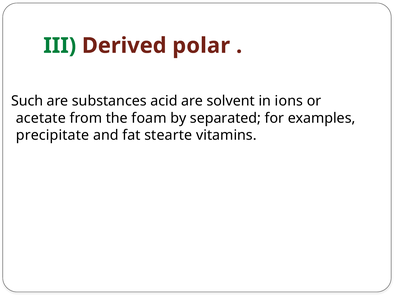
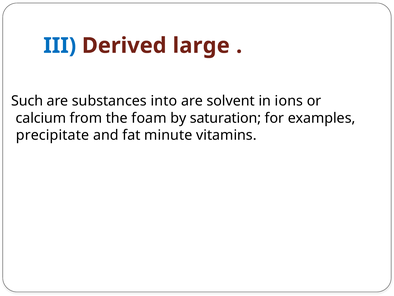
III colour: green -> blue (60, 46)
polar: polar -> large (201, 46)
acid: acid -> into (164, 101)
acetate: acetate -> calcium (41, 118)
separated: separated -> saturation (226, 118)
stearte: stearte -> minute (168, 135)
